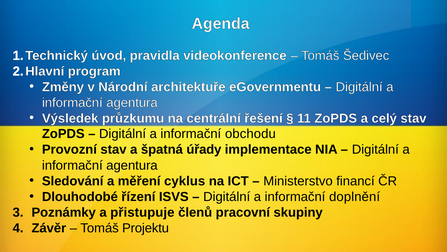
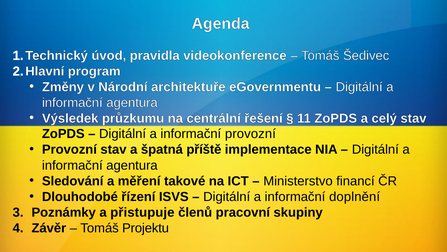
informační obchodu: obchodu -> provozní (250, 134)
úřady: úřady -> příště (204, 149)
cyklus: cyklus -> takové (185, 181)
